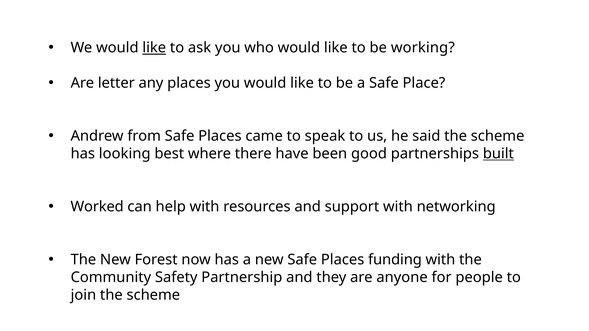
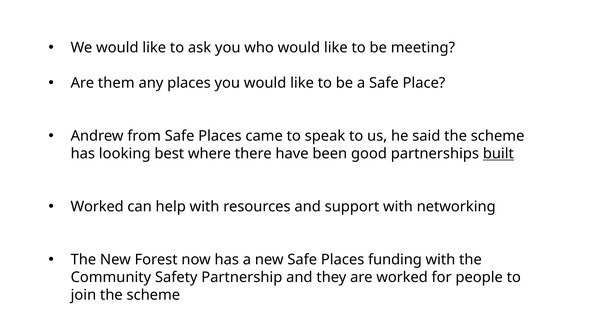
like underline: present -> none (154, 48)
working: working -> meeting (423, 48)
letter: letter -> them (116, 83)
are anyone: anyone -> worked (402, 278)
